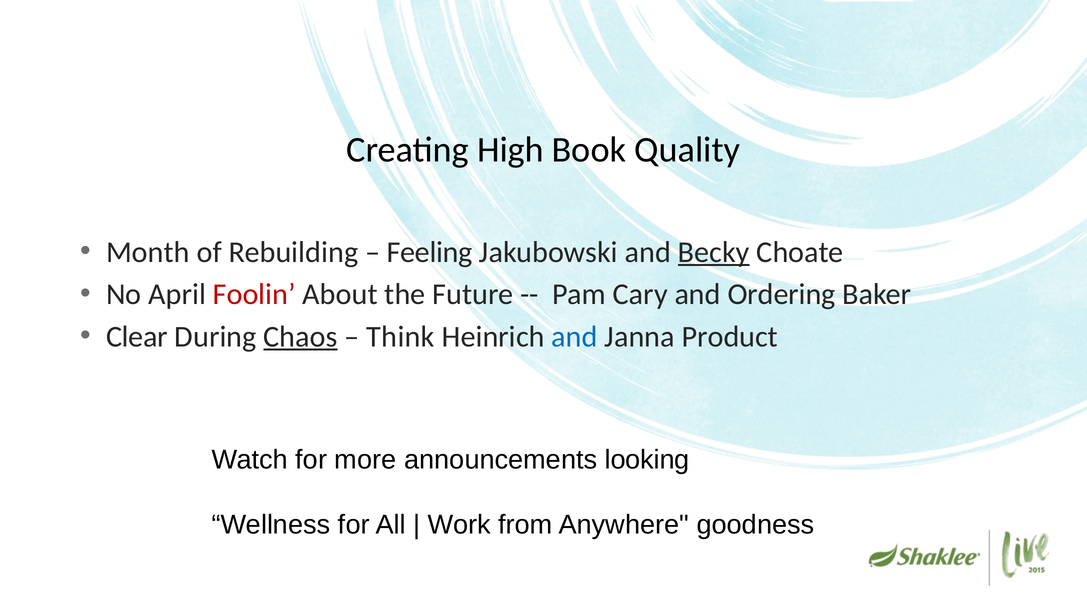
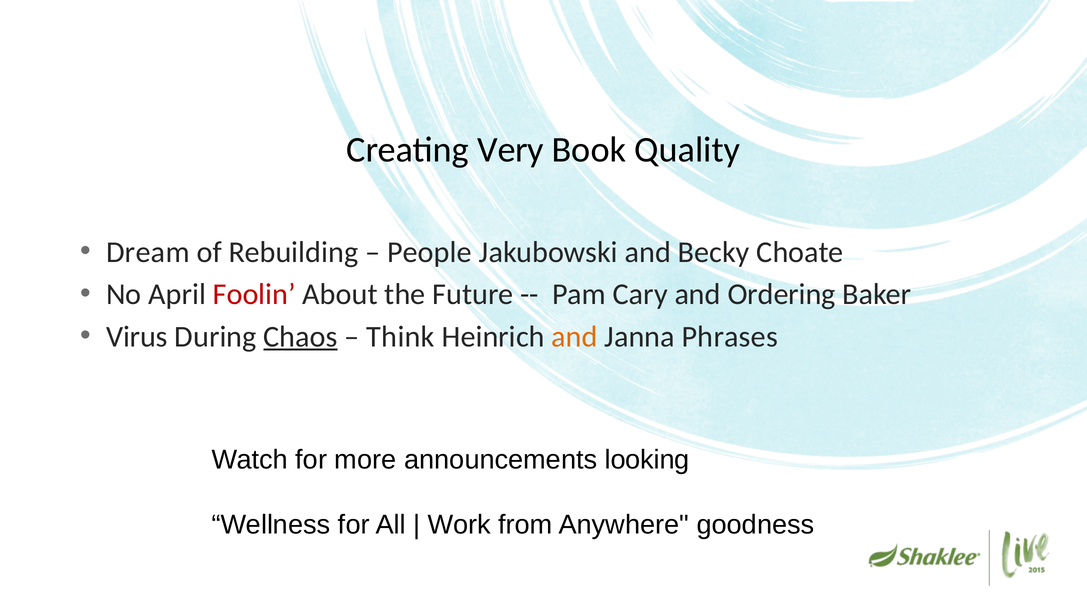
High: High -> Very (511, 150)
Month: Month -> Dream (148, 252)
Feeling: Feeling -> People (429, 252)
Becky underline: present -> none (714, 252)
Clear: Clear -> Virus (137, 337)
and colour: blue -> orange (575, 337)
Product: Product -> Phrases (730, 337)
